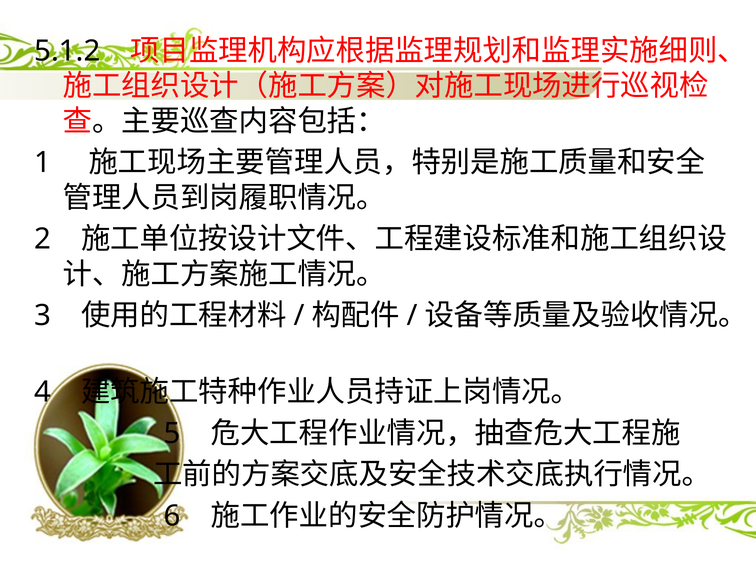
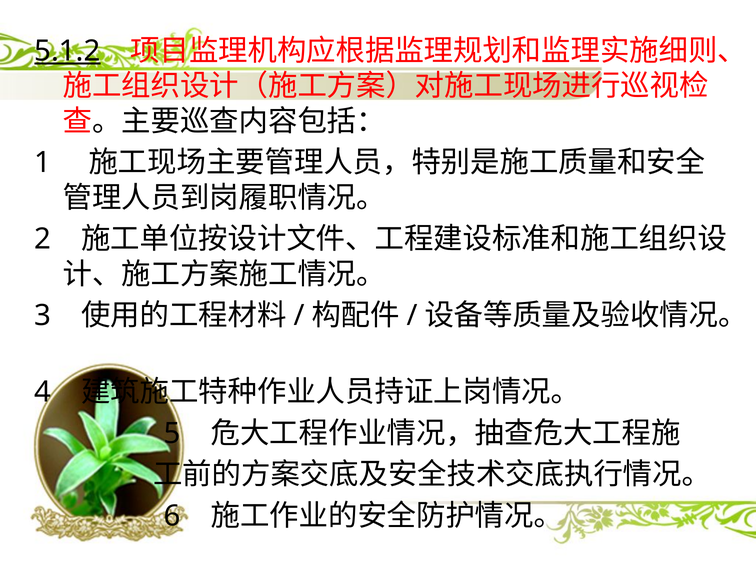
5.1.2 underline: none -> present (67, 51)
